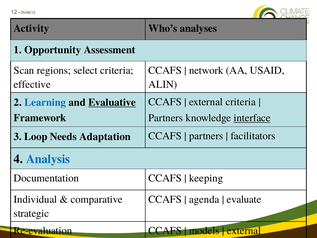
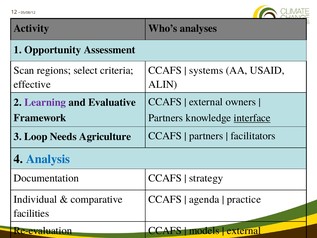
network: network -> systems (206, 70)
external criteria: criteria -> owners (241, 102)
Learning colour: blue -> purple (45, 102)
Evaluative underline: present -> none (112, 102)
Adaptation: Adaptation -> Agriculture (105, 136)
keeping: keeping -> strategy (206, 178)
evaluate: evaluate -> practice (244, 199)
strategic: strategic -> facilities (31, 213)
